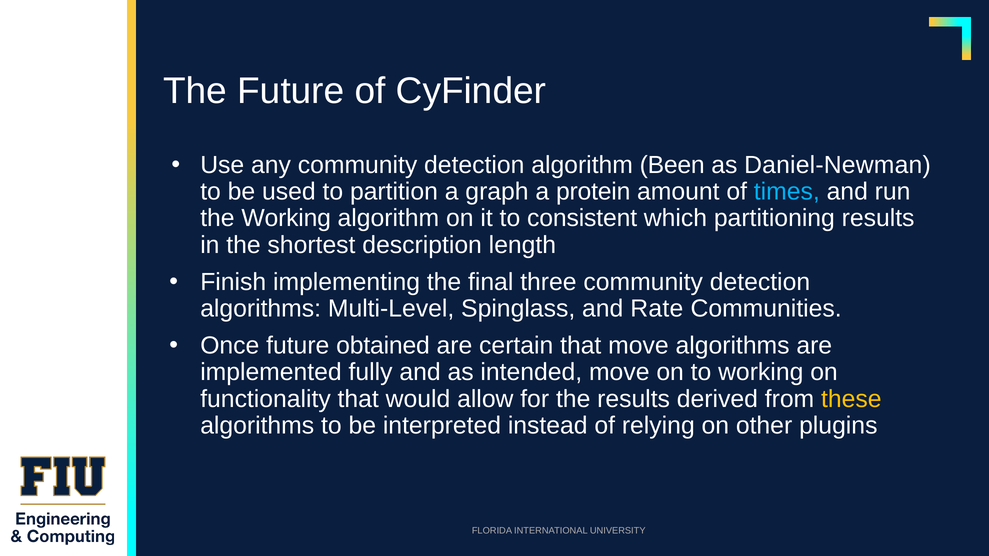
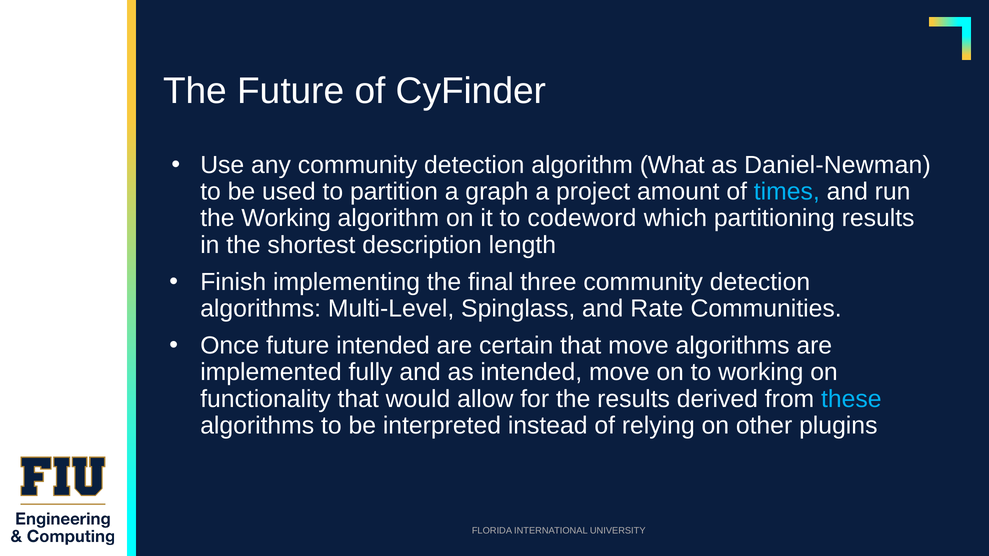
Been: Been -> What (672, 165)
protein: protein -> project (593, 192)
consistent: consistent -> codeword (582, 218)
future obtained: obtained -> intended (383, 346)
these colour: yellow -> light blue (851, 399)
